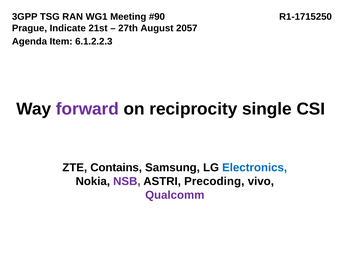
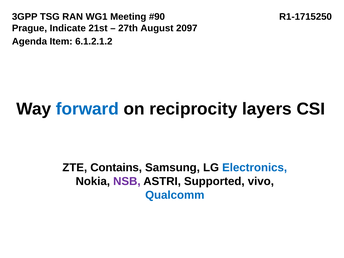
2057: 2057 -> 2097 (187, 28)
6.1.2.2.3: 6.1.2.2.3 -> 6.1.2.1.2 (94, 42)
forward colour: purple -> blue (87, 109)
single: single -> layers (267, 109)
Precoding: Precoding -> Supported (214, 181)
Qualcomm colour: purple -> blue (175, 195)
